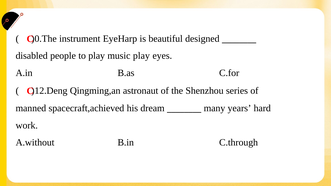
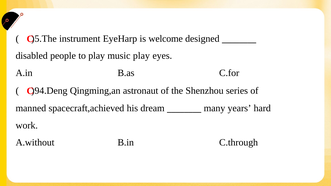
)0.The: )0.The -> )5.The (44, 39)
beautiful: beautiful -> welcome (166, 39)
)12.Deng: )12.Deng -> )94.Deng (49, 91)
